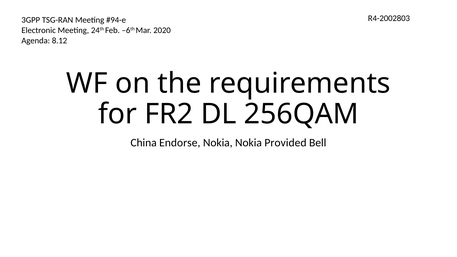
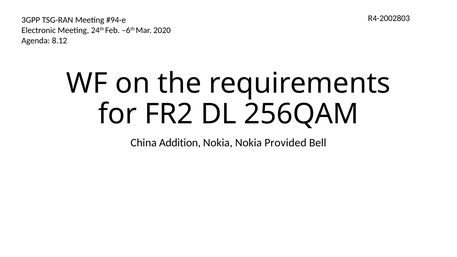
Endorse: Endorse -> Addition (180, 143)
